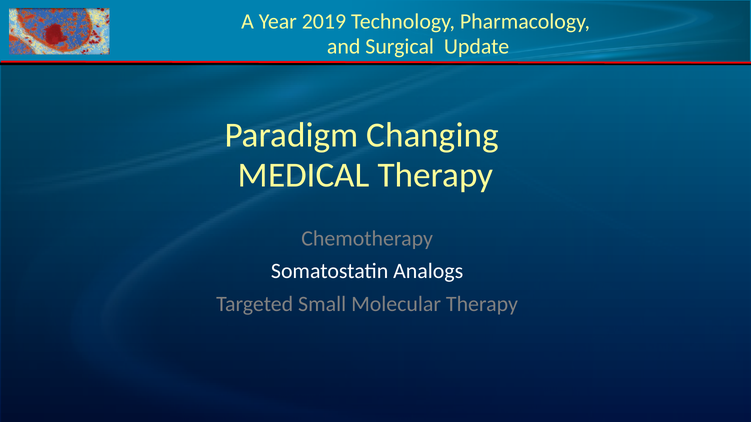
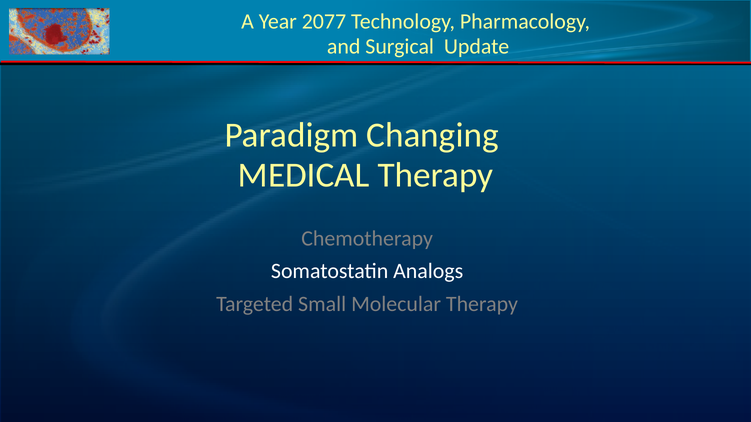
2019: 2019 -> 2077 (324, 22)
